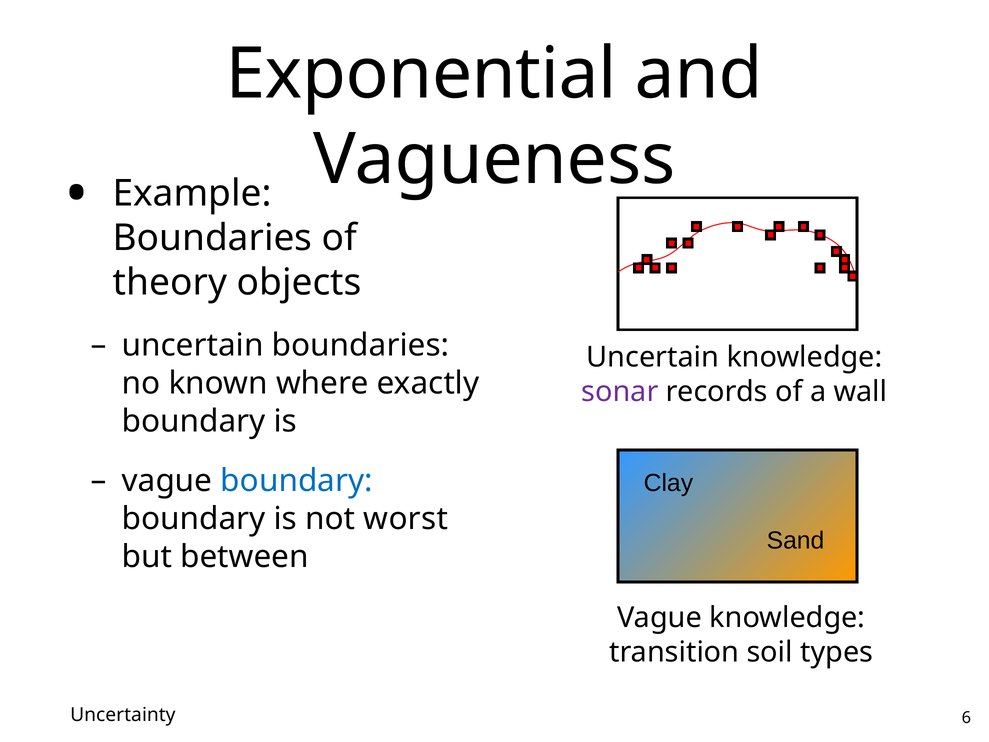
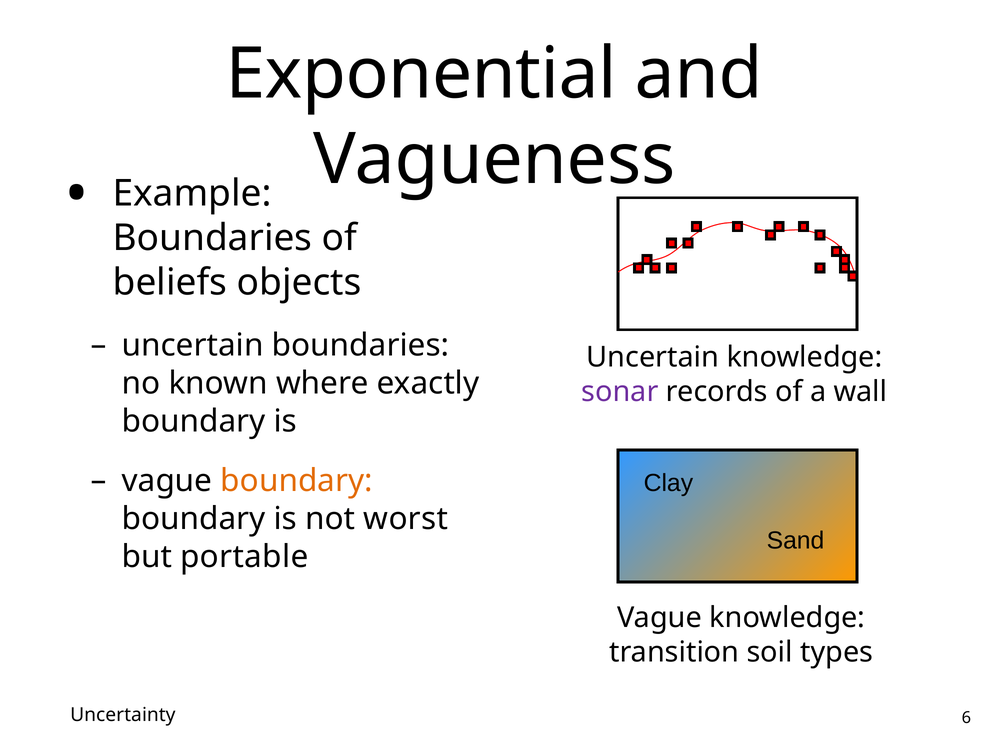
theory: theory -> beliefs (170, 282)
boundary colour: blue -> orange (297, 481)
between: between -> portable (244, 557)
